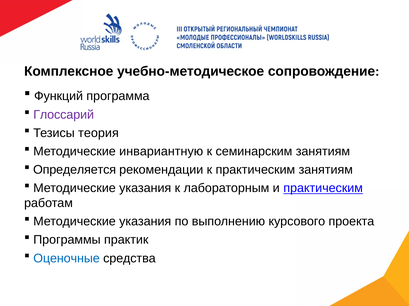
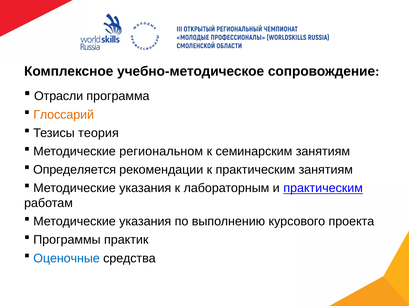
Функций: Функций -> Отрасли (59, 96)
Глоссарий colour: purple -> orange (64, 115)
инвариантную: инвариантную -> региональном (161, 152)
